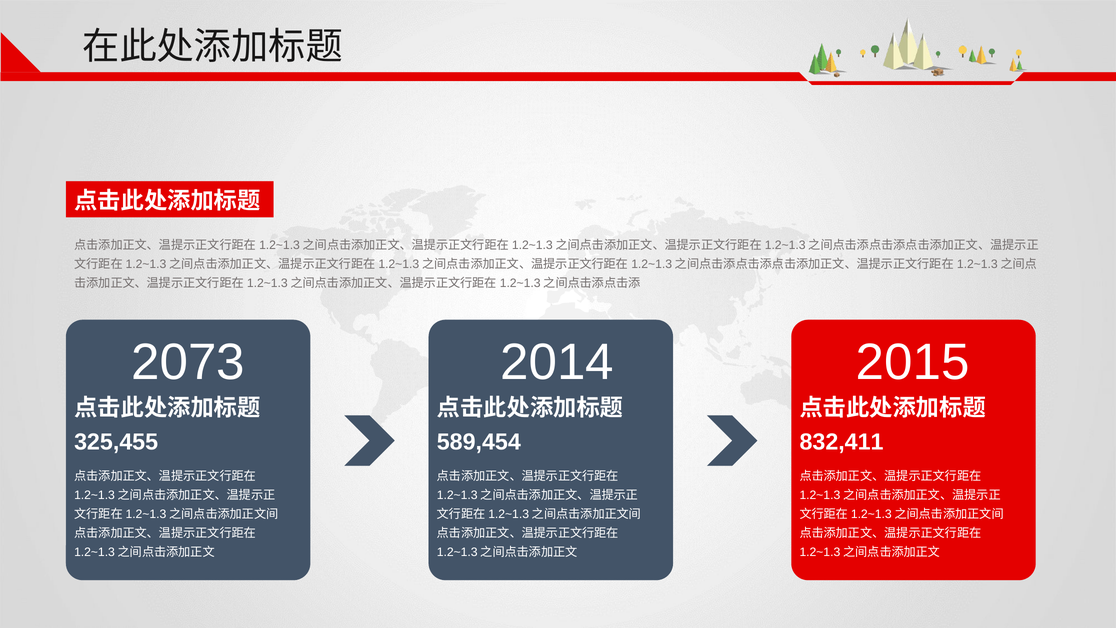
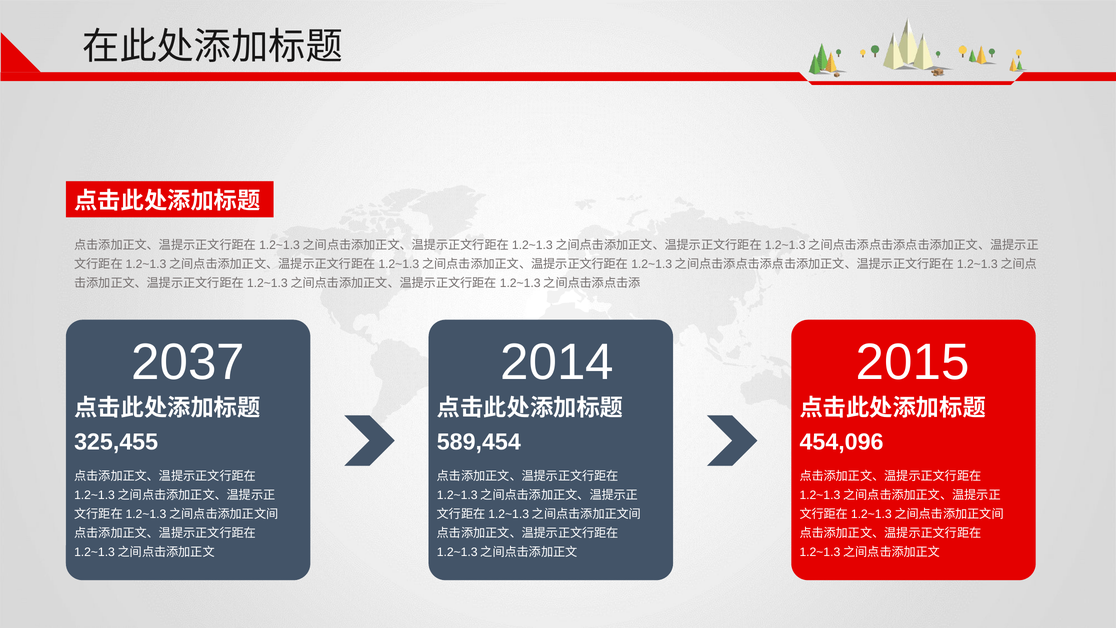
2073: 2073 -> 2037 (188, 362)
832,411: 832,411 -> 454,096 (842, 442)
